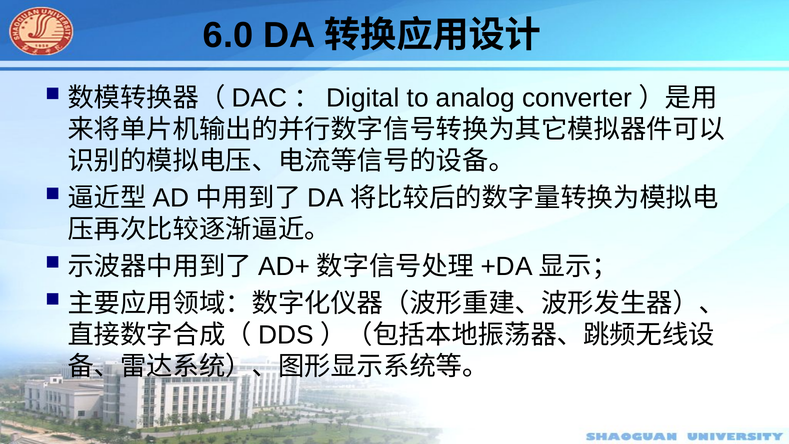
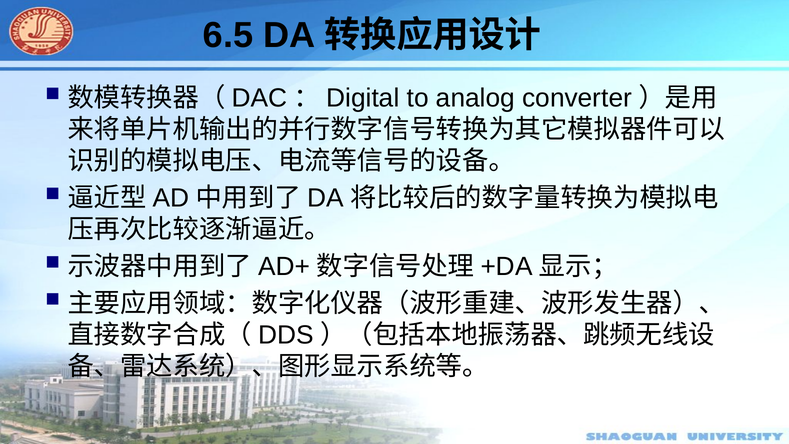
6.0: 6.0 -> 6.5 (228, 36)
